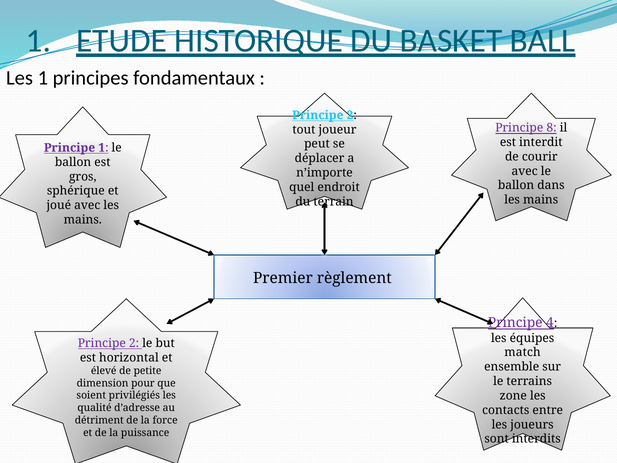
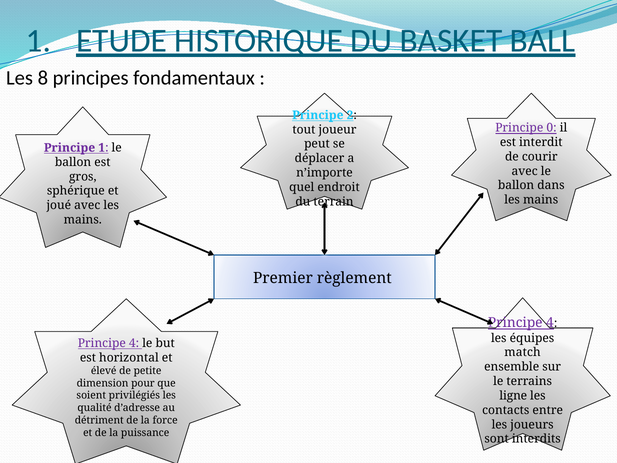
Les 1: 1 -> 8 (43, 78)
8: 8 -> 0 (552, 128)
2: 2 -> 4 (134, 343)
zone: zone -> ligne (513, 396)
